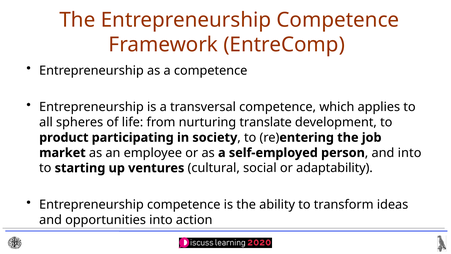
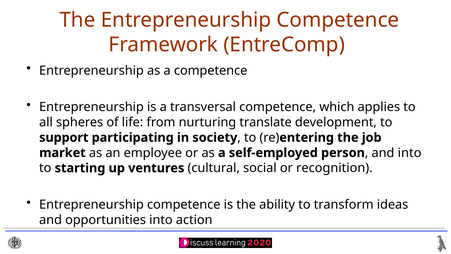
product: product -> support (64, 137)
adaptability: adaptability -> recognition (334, 168)
